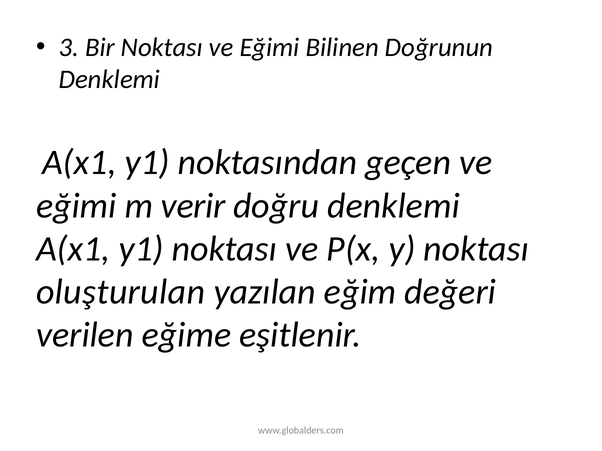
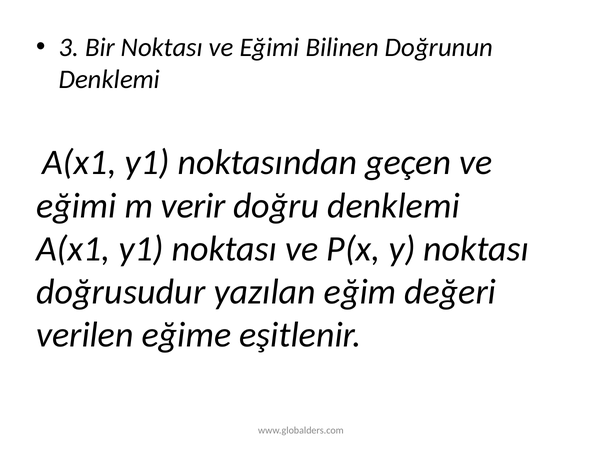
oluşturulan: oluşturulan -> doğrusudur (121, 292)
